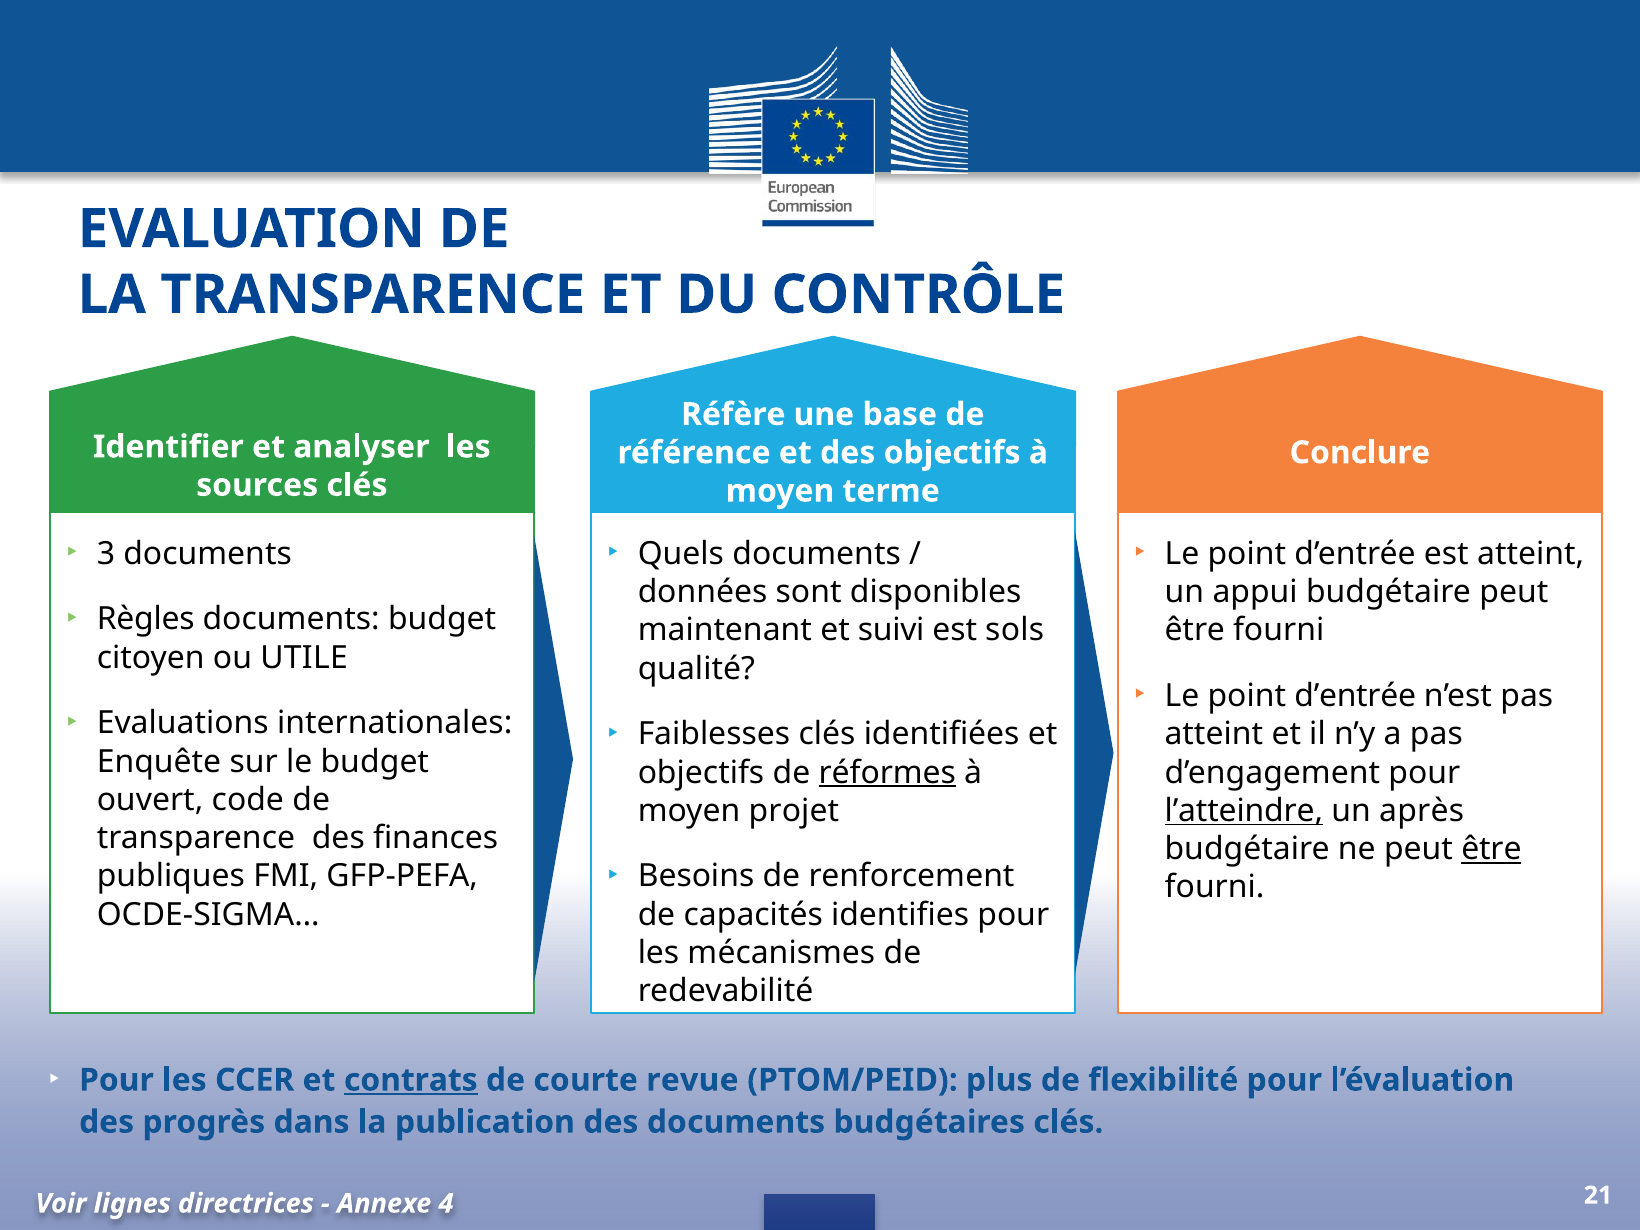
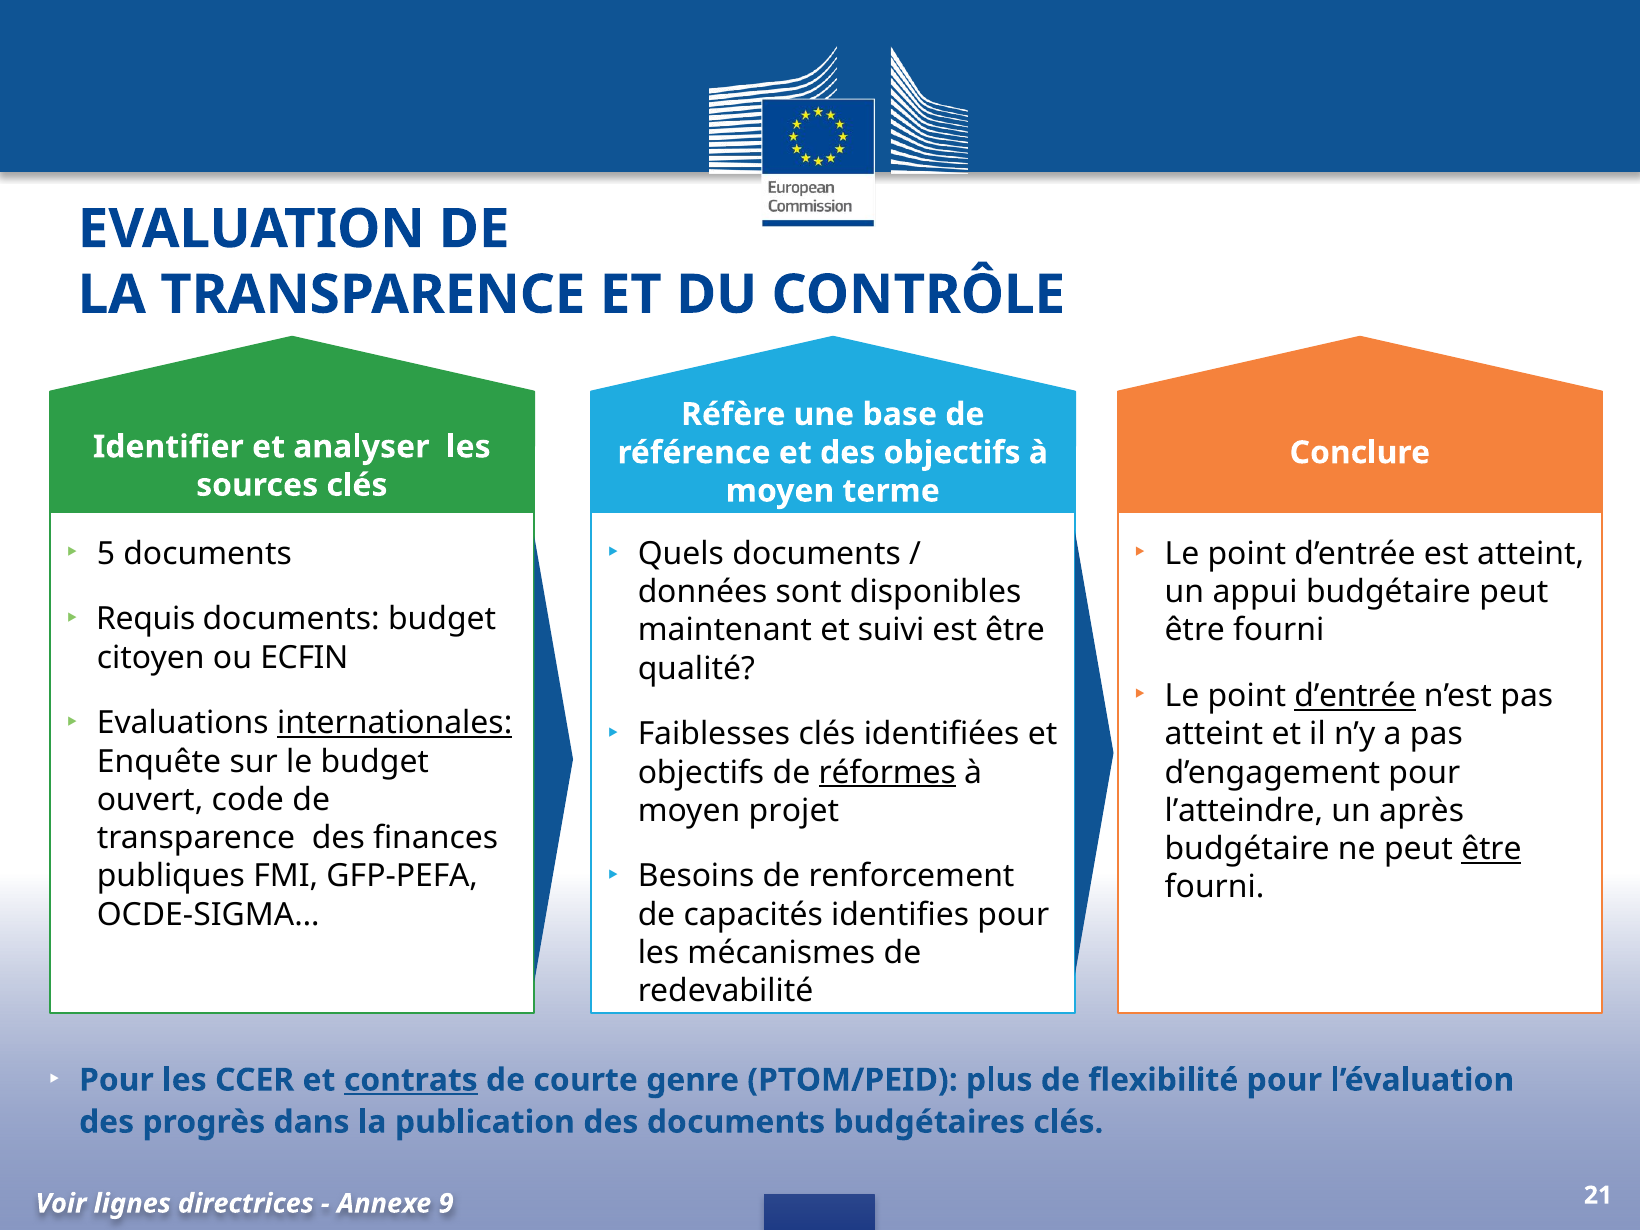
3: 3 -> 5 (106, 554)
Règles: Règles -> Requis (146, 619)
est sols: sols -> être (1015, 630)
UTILE: UTILE -> ECFIN (304, 658)
d’entrée underline: none -> present (1355, 696)
internationales underline: none -> present (395, 723)
l’atteindre underline: present -> none (1244, 811)
revue: revue -> genre (693, 1080)
4: 4 -> 9 (446, 1204)
